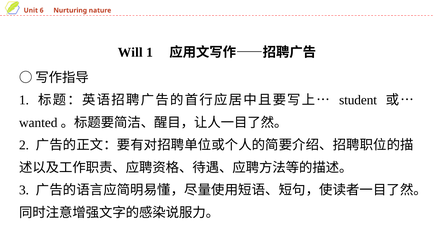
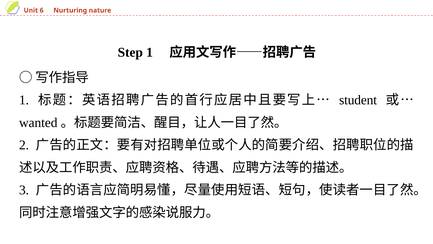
Will: Will -> Step (130, 52)
